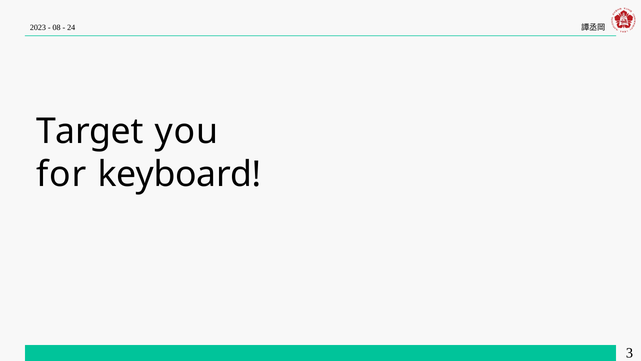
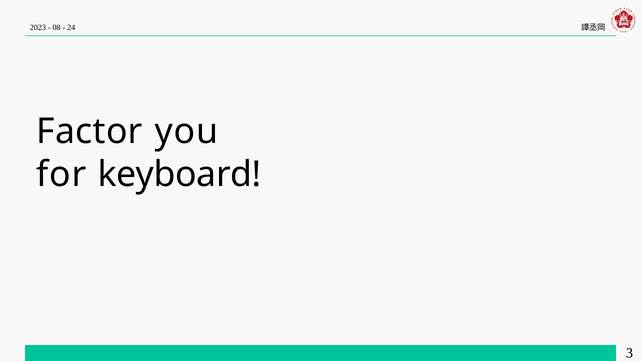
Target: Target -> Factor (89, 131)
